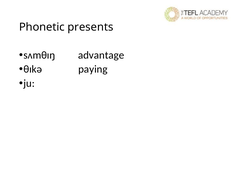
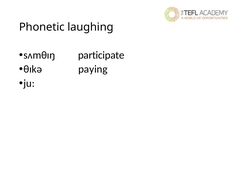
presents: presents -> laughing (90, 27)
advantage: advantage -> participate (101, 55)
